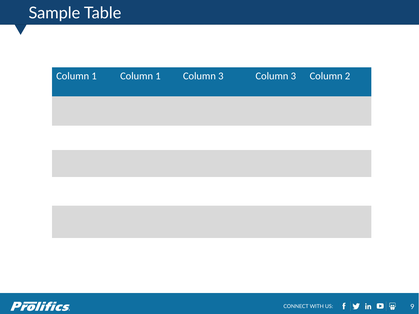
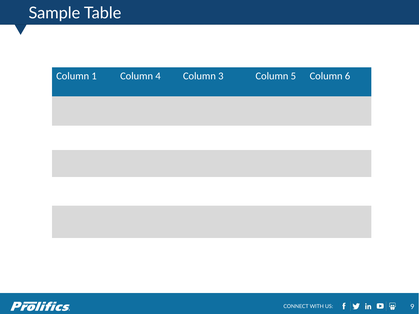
1 Column 1: 1 -> 4 (158, 76)
3 Column 3: 3 -> 5 (293, 76)
2: 2 -> 6 (348, 76)
